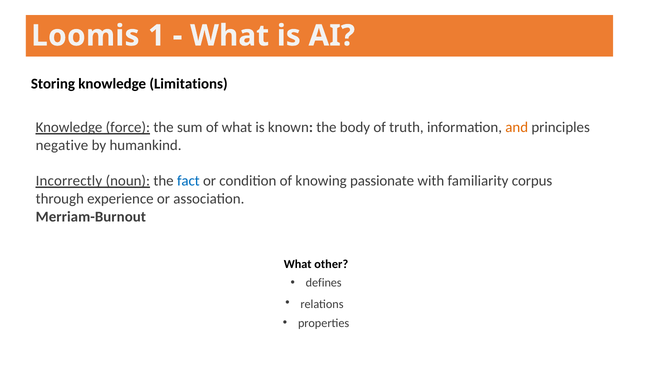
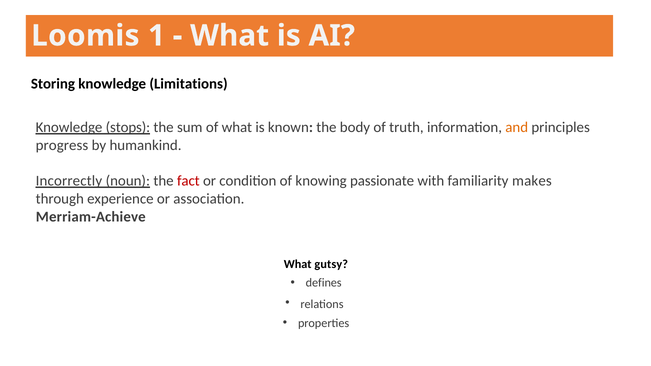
force: force -> stops (128, 127)
negative: negative -> progress (62, 145)
fact colour: blue -> red (188, 181)
corpus: corpus -> makes (532, 181)
Merriam-Burnout: Merriam-Burnout -> Merriam-Achieve (91, 217)
other: other -> gutsy (331, 265)
